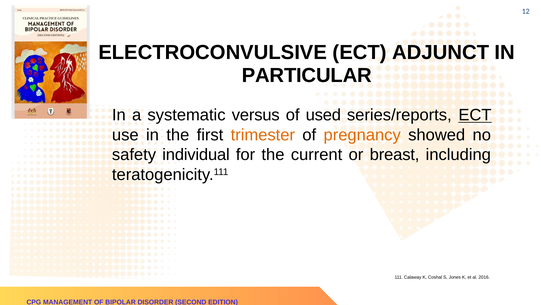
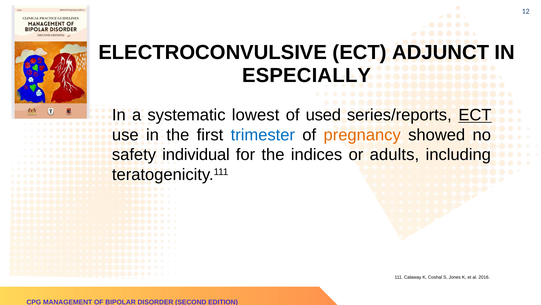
PARTICULAR: PARTICULAR -> ESPECIALLY (307, 75)
versus: versus -> lowest (256, 115)
trimester colour: orange -> blue (263, 135)
current: current -> indices (317, 154)
breast: breast -> adults (394, 154)
